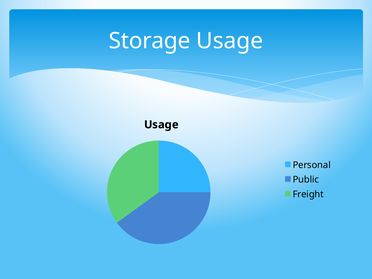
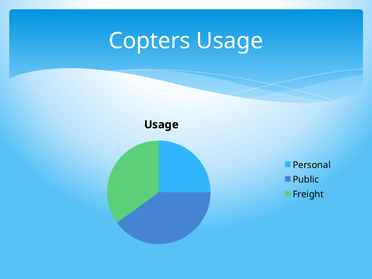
Storage: Storage -> Copters (150, 41)
